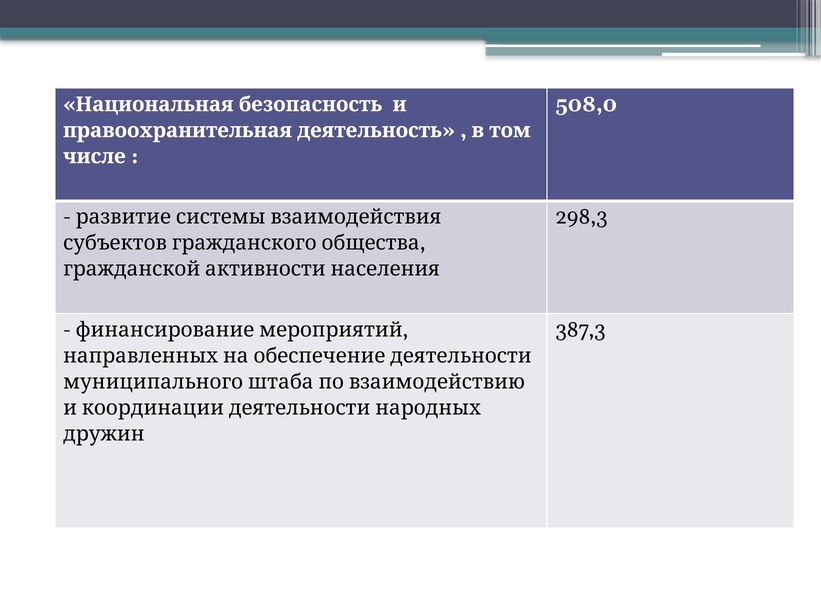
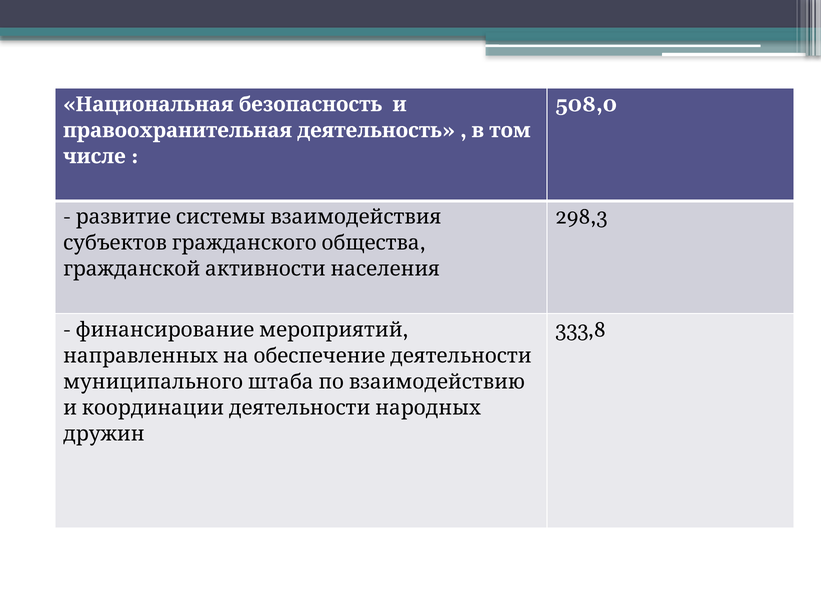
387,3: 387,3 -> 333,8 (580, 330)
